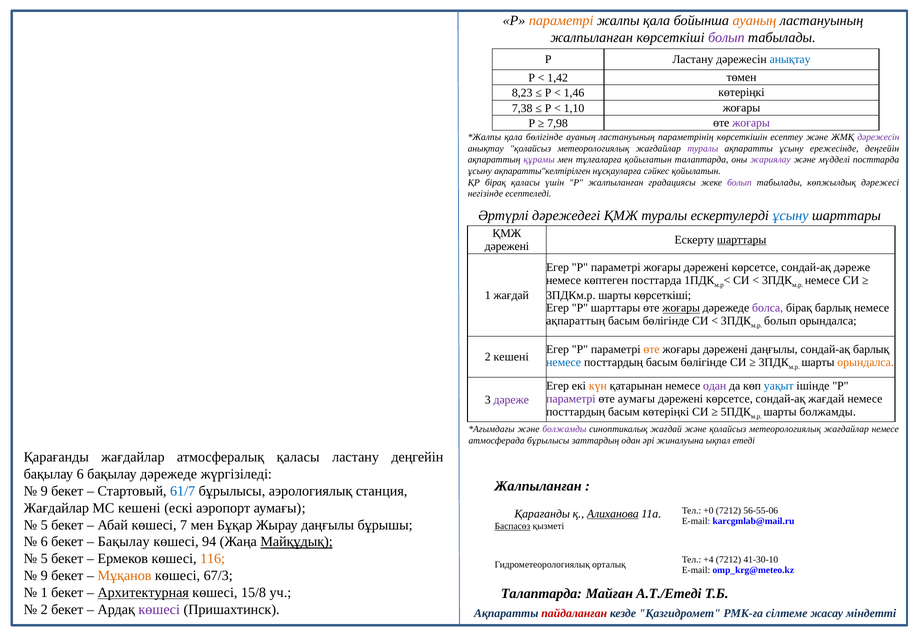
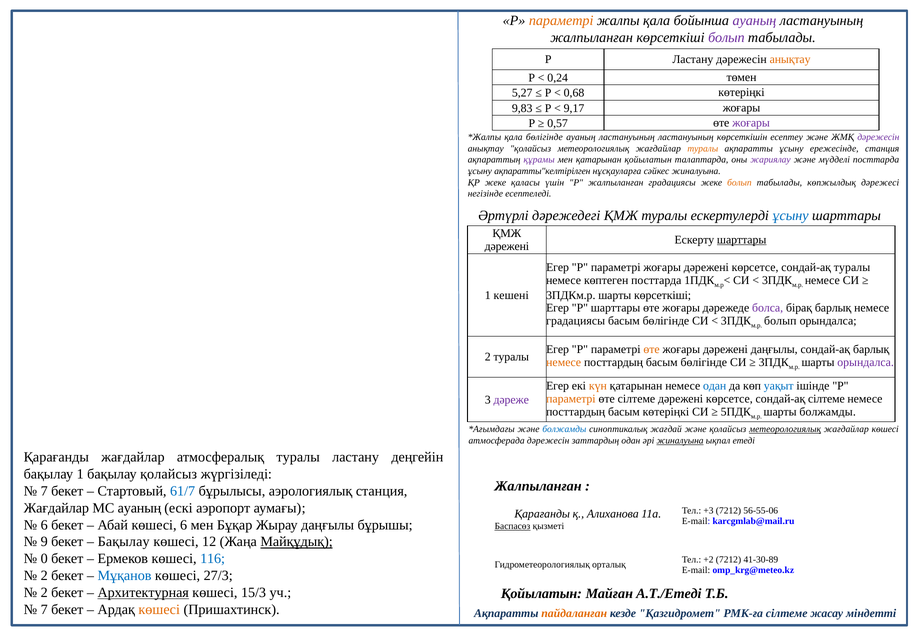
ауаның colour: orange -> purple (754, 21)
анықтау colour: blue -> orange (790, 59)
1,42: 1,42 -> 0,24 (558, 78)
8,23: 8,23 -> 5,27 (522, 93)
1,46: 1,46 -> 0,68 (574, 93)
7,38: 7,38 -> 9,83 (522, 108)
1,10: 1,10 -> 9,17 (574, 108)
7,98: 7,98 -> 0,57 (558, 123)
ластануының параметрінің: параметрінің -> ластануының (686, 137)
туралы colour: purple -> orange (703, 149)
ережесінде деңгейін: деңгейін -> станция (882, 149)
мен тұлғаларға: тұлғаларға -> қатарынан (599, 160)
сәйкес қойылатын: қойылатын -> жиналуына (696, 171)
ҚР бірақ: бірақ -> жеке (496, 183)
болып colour: purple -> orange (739, 183)
сондай-ақ дәреже: дәреже -> туралы (852, 267)
1 жағдай: жағдай -> кешені (511, 295)
жоғары underline: present -> none (681, 308)
ақпараттың: ақпараттың -> градациясы (576, 321)
2 кешені: кешені -> туралы (511, 357)
немесе colour: blue -> orange (564, 363)
орындалса colour: orange -> purple (866, 363)
одан colour: purple -> blue (715, 386)
параметрі colour: purple -> orange (571, 399)
өте аумағы: аумағы -> сілтеме (636, 399)
сондай-ақ жағдай: жағдай -> сілтеме (826, 399)
болжамды colour: purple -> blue (564, 429)
метеорологиялық underline: none -> present (785, 429)
жағдайлар немесе: немесе -> көшесі (885, 429)
атмосферада бұрылысы: бұрылысы -> дәрежесін (548, 441)
жиналуына underline: none -> present (680, 441)
атмосфералық қаласы: қаласы -> туралы (298, 457)
бақылау 6: 6 -> 1 (80, 474)
бақылау дәрежеде: дәрежеде -> қолайсыз (169, 474)
9: 9 -> 7 (44, 491)
МС кешені: кешені -> ауаның (139, 508)
+0: +0 -> +3 (708, 511)
Алиханова underline: present -> none (613, 514)
5: 5 -> 6 (44, 525)
көшесі 7: 7 -> 6 (184, 525)
6: 6 -> 9 (44, 542)
94: 94 -> 12 (209, 542)
5: 5 -> 0 (44, 559)
116 colour: orange -> blue (213, 559)
+4: +4 -> +2 (708, 560)
41-30-10: 41-30-10 -> 41-30-89 (761, 560)
9: 9 -> 2 (44, 576)
Мұқанов colour: orange -> blue (125, 576)
67/3: 67/3 -> 27/3 (218, 576)
1: 1 -> 2 (44, 593)
15/8: 15/8 -> 15/3 (254, 593)
Талаптарда: Талаптарда -> Қойылатын (541, 594)
2: 2 -> 7 (44, 610)
көшесі colour: purple -> orange (159, 610)
пайдаланған colour: red -> orange (574, 614)
